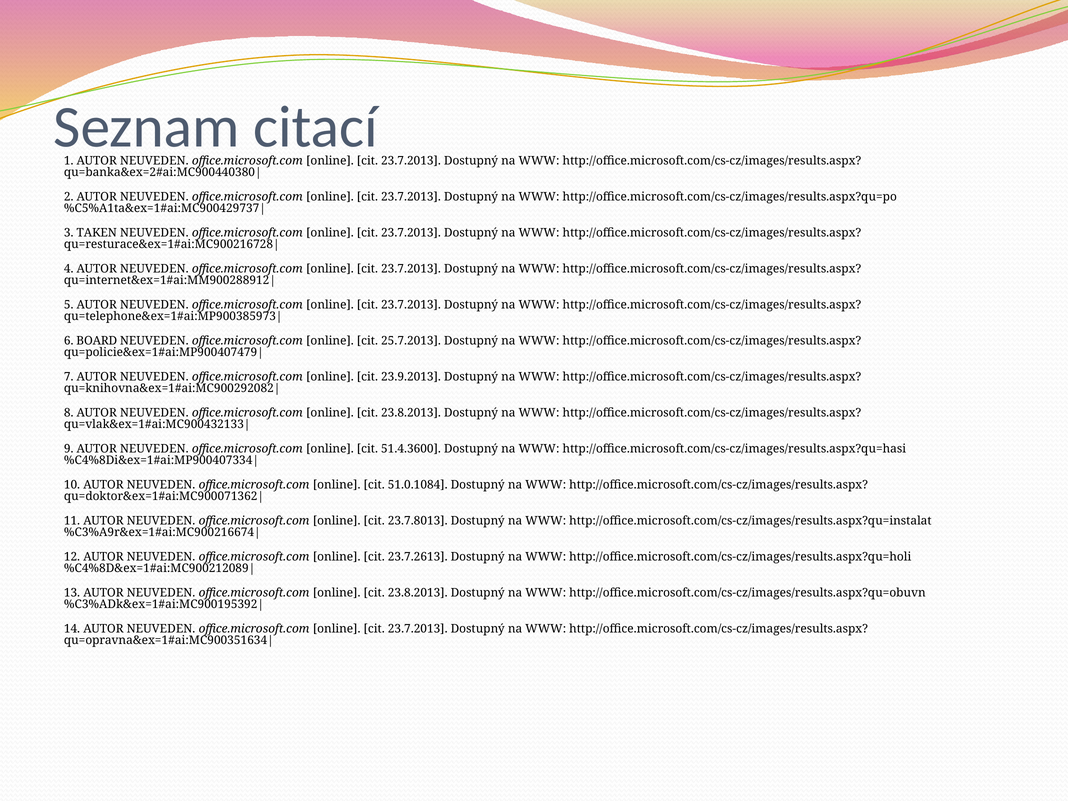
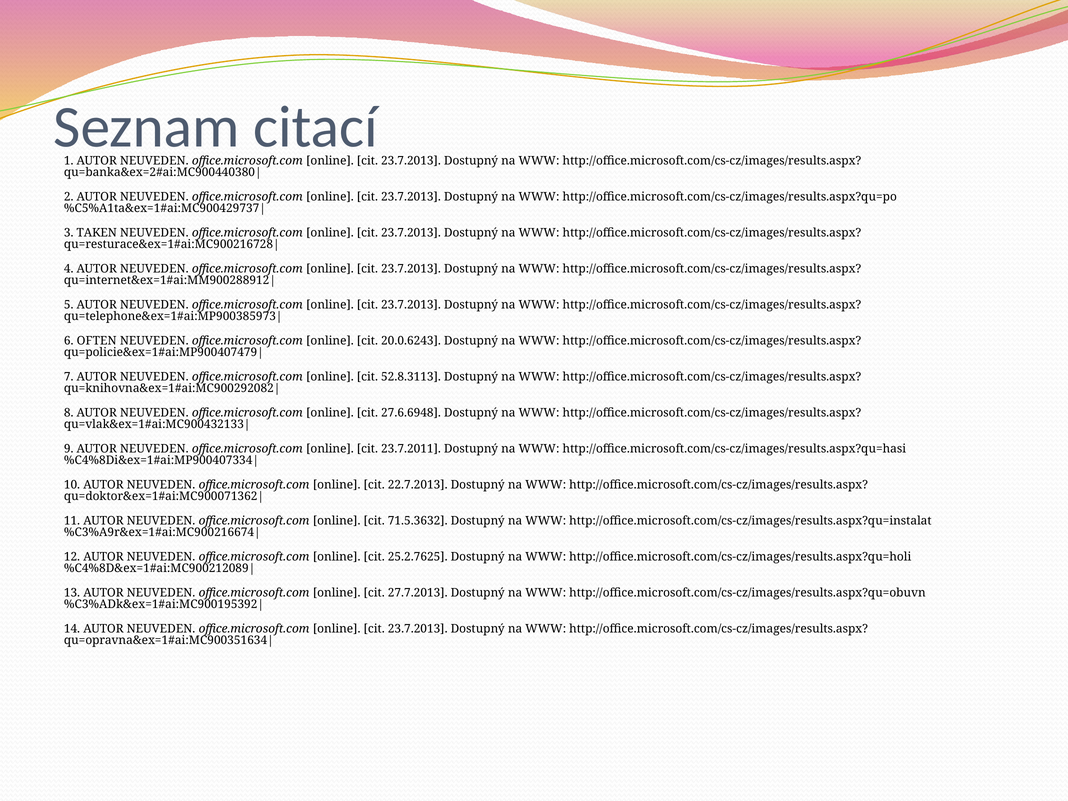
BOARD: BOARD -> OFTEN (97, 341)
25.7.2013: 25.7.2013 -> 20.0.6243 (411, 341)
23.9.2013: 23.9.2013 -> 52.8.3113 (411, 377)
23.8.2013: 23.8.2013 -> 27.6.6948 (411, 413)
51.4.3600: 51.4.3600 -> 23.7.2011 (411, 449)
51.0.1084: 51.0.1084 -> 22.7.2013 (418, 485)
23.7.8013: 23.7.8013 -> 71.5.3632 (418, 521)
23.7.2613: 23.7.2613 -> 25.2.7625 (418, 557)
23.8.2013: 23.8.2013 -> 27.7.2013 (418, 593)
